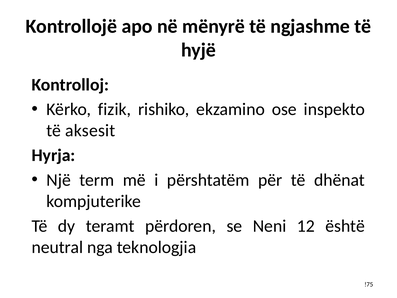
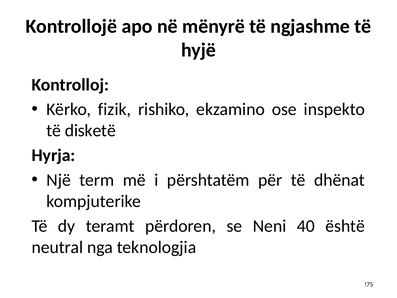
aksesit: aksesit -> disketë (90, 131)
12: 12 -> 40 (306, 226)
